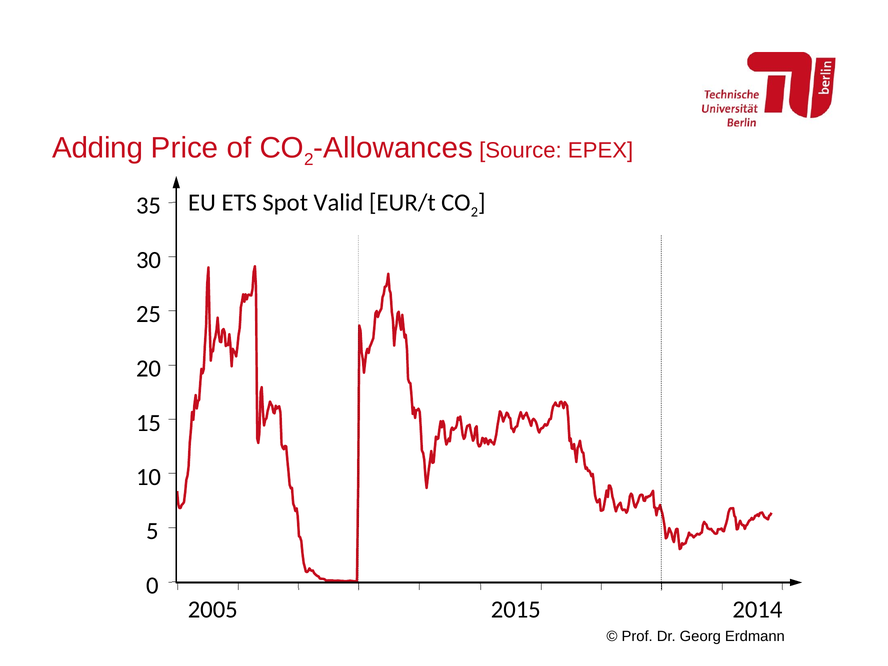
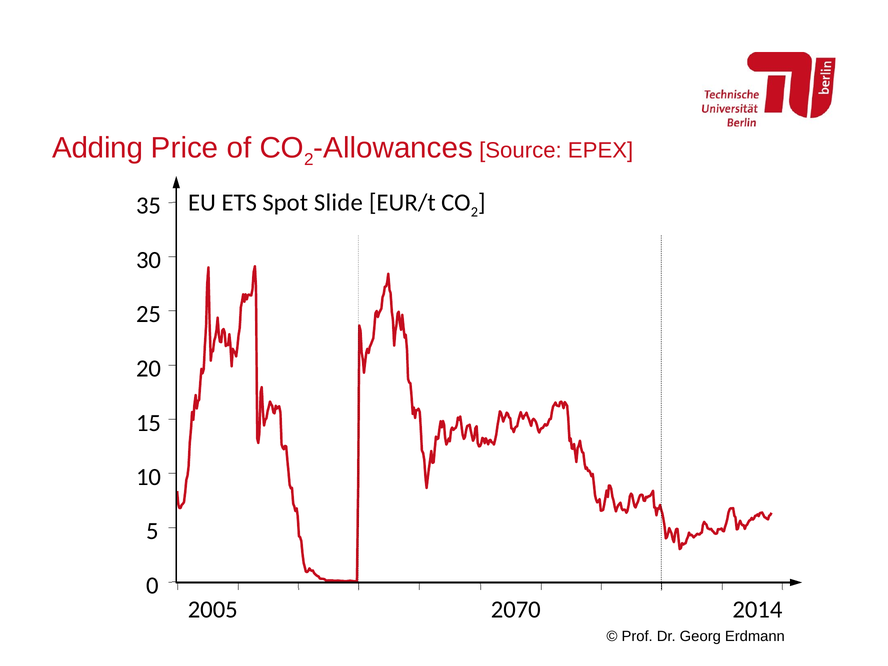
Valid: Valid -> Slide (338, 203)
2015: 2015 -> 2070 (516, 610)
